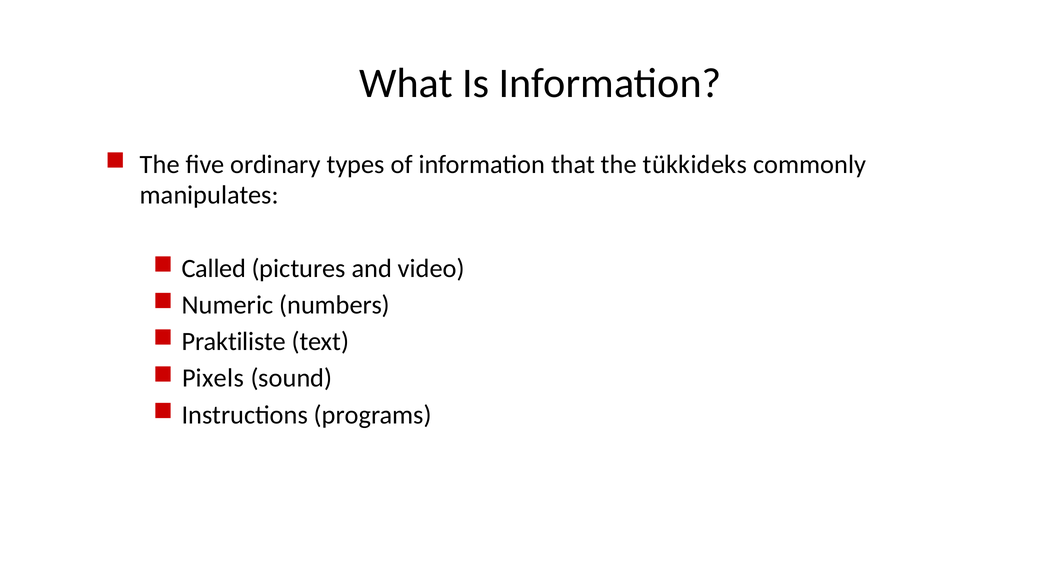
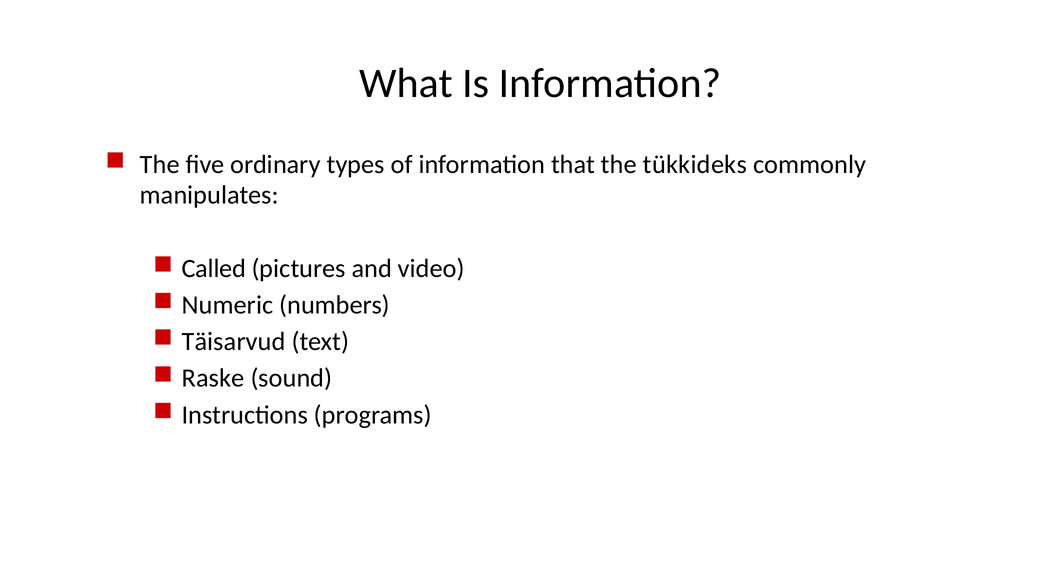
Praktiliste: Praktiliste -> Täisarvud (234, 342)
Pixels: Pixels -> Raske (213, 379)
